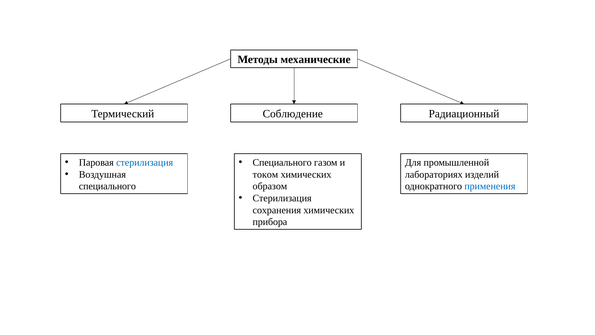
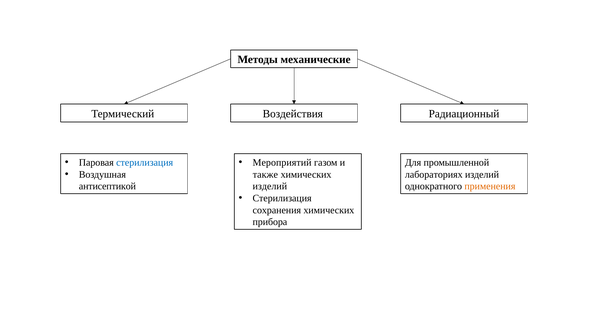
Соблюдение: Соблюдение -> Воздействия (293, 114)
Специального: Специального -> Мероприятий (282, 162)
током: током -> также (265, 174)
специального: специального -> антисептикой (107, 186)
образом: образом -> изделий (270, 186)
применения colour: blue -> orange (490, 186)
